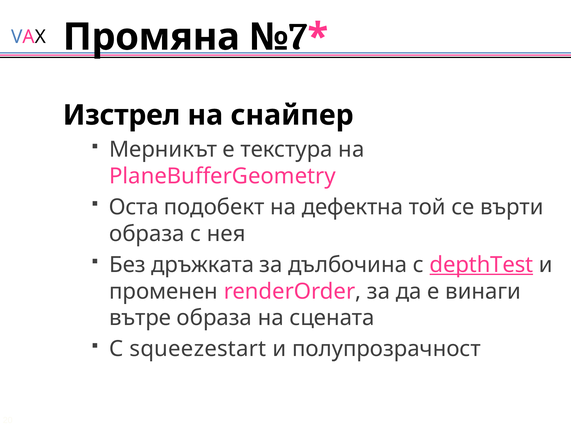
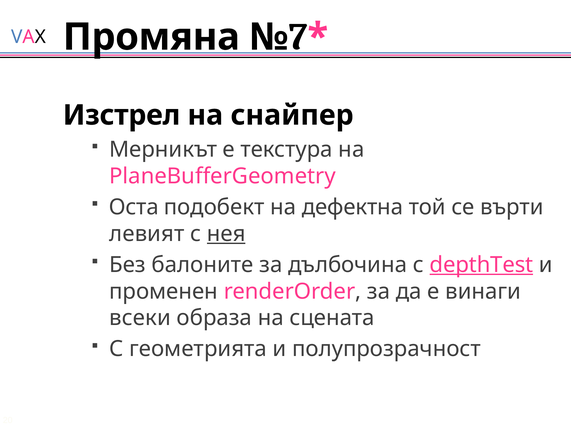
образа: образа -> левият (147, 234)
нея underline: none -> present (226, 234)
дръжката: дръжката -> балоните (203, 265)
вътре: вътре -> всеки (140, 318)
squeezestart: squeezestart -> геометрията (198, 349)
